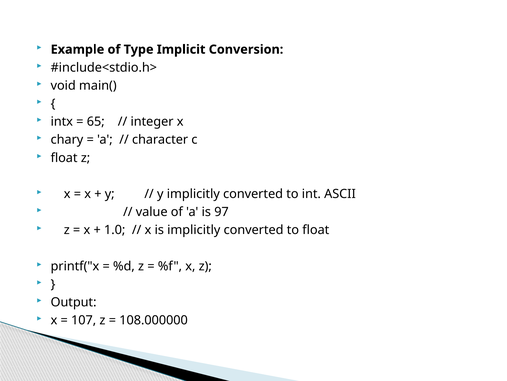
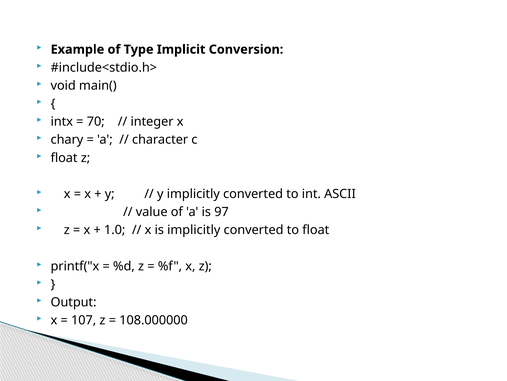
65: 65 -> 70 (96, 121)
